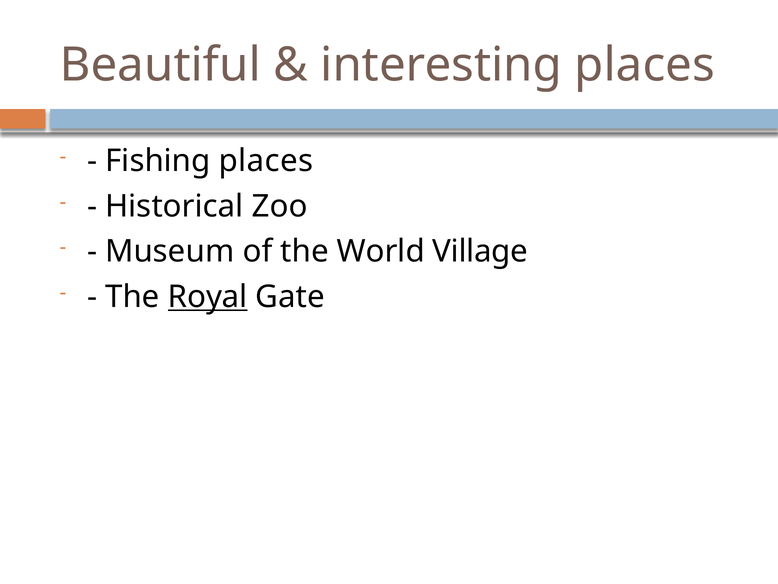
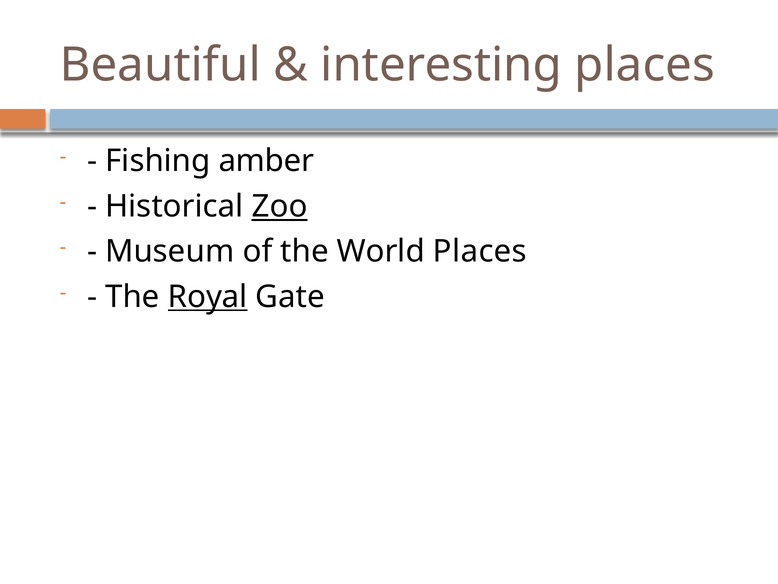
Fishing places: places -> amber (266, 161)
Zoo underline: none -> present (280, 206)
World Village: Village -> Places (480, 251)
